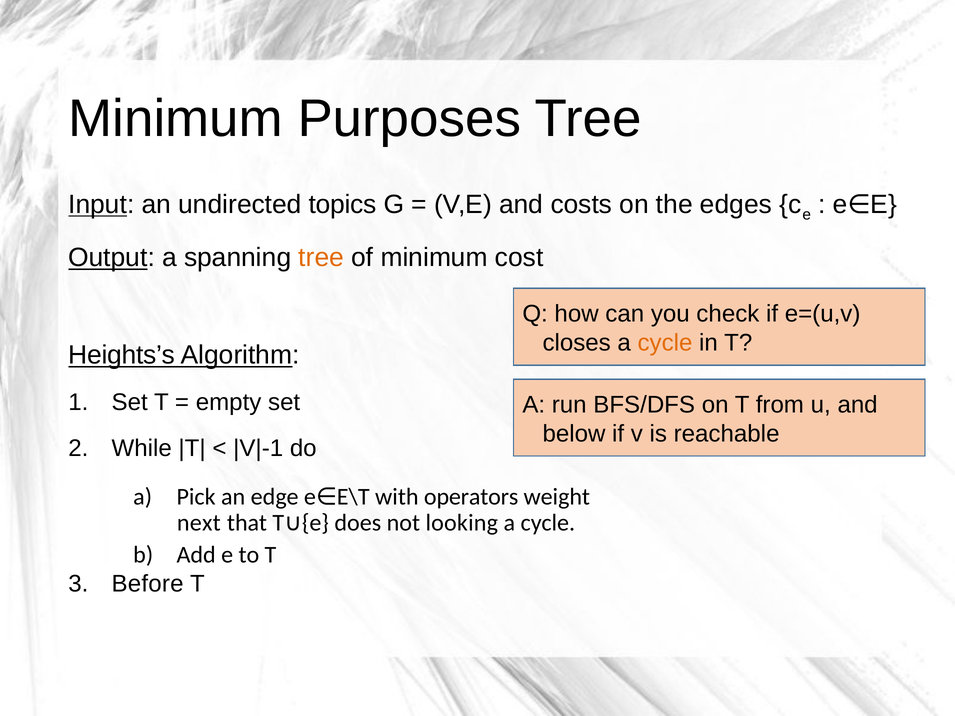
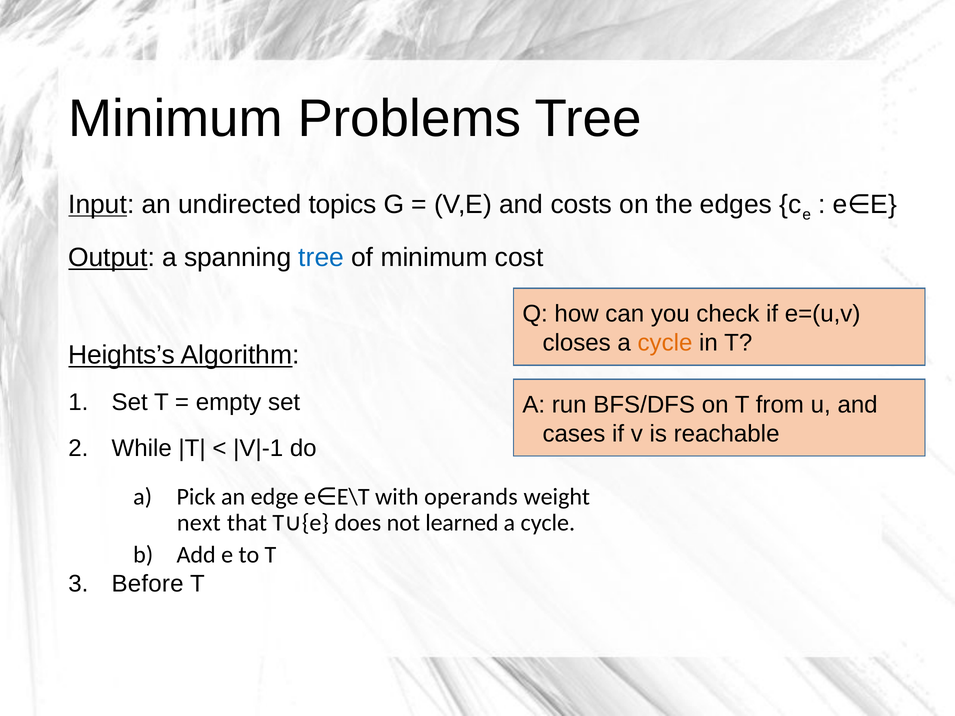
Purposes: Purposes -> Problems (409, 119)
tree colour: orange -> blue (321, 258)
below: below -> cases (574, 434)
operators: operators -> operands (471, 497)
looking: looking -> learned (462, 523)
